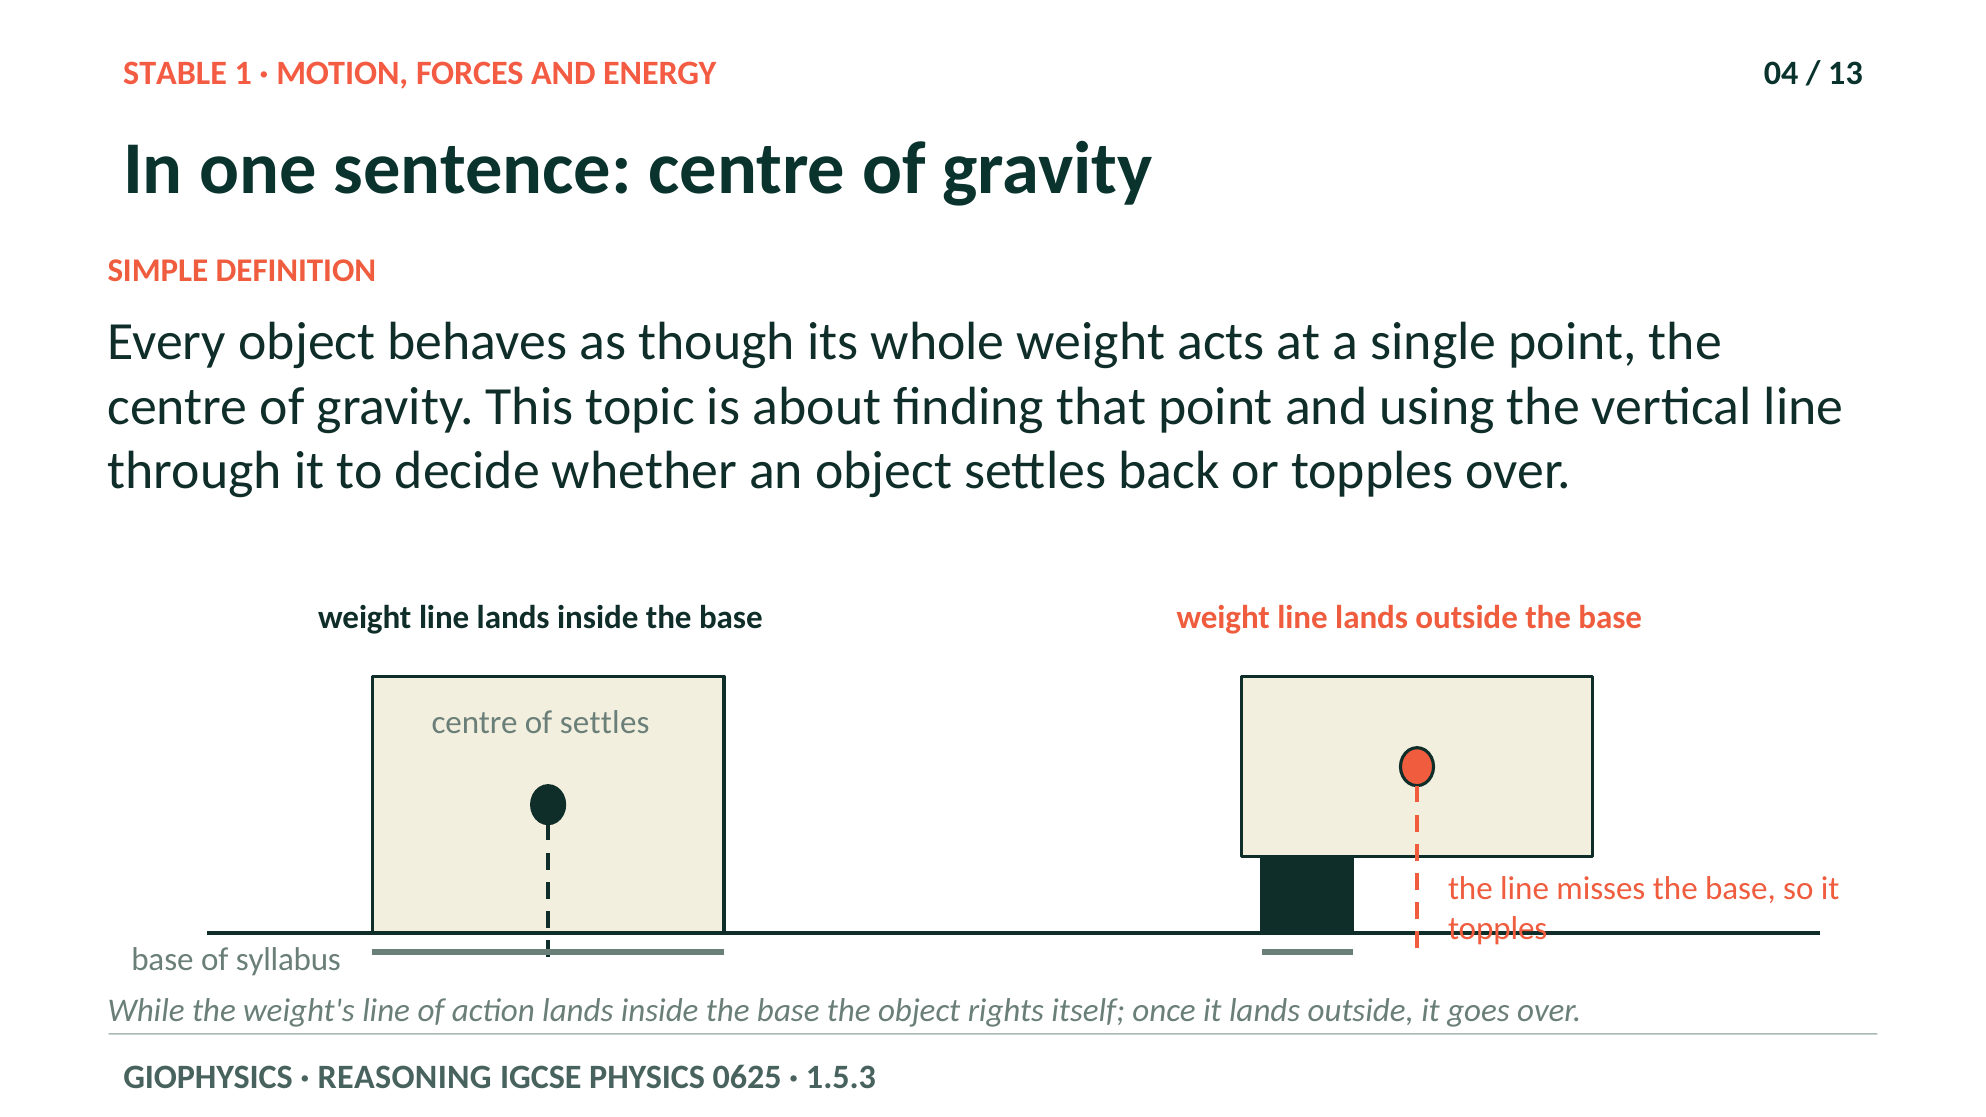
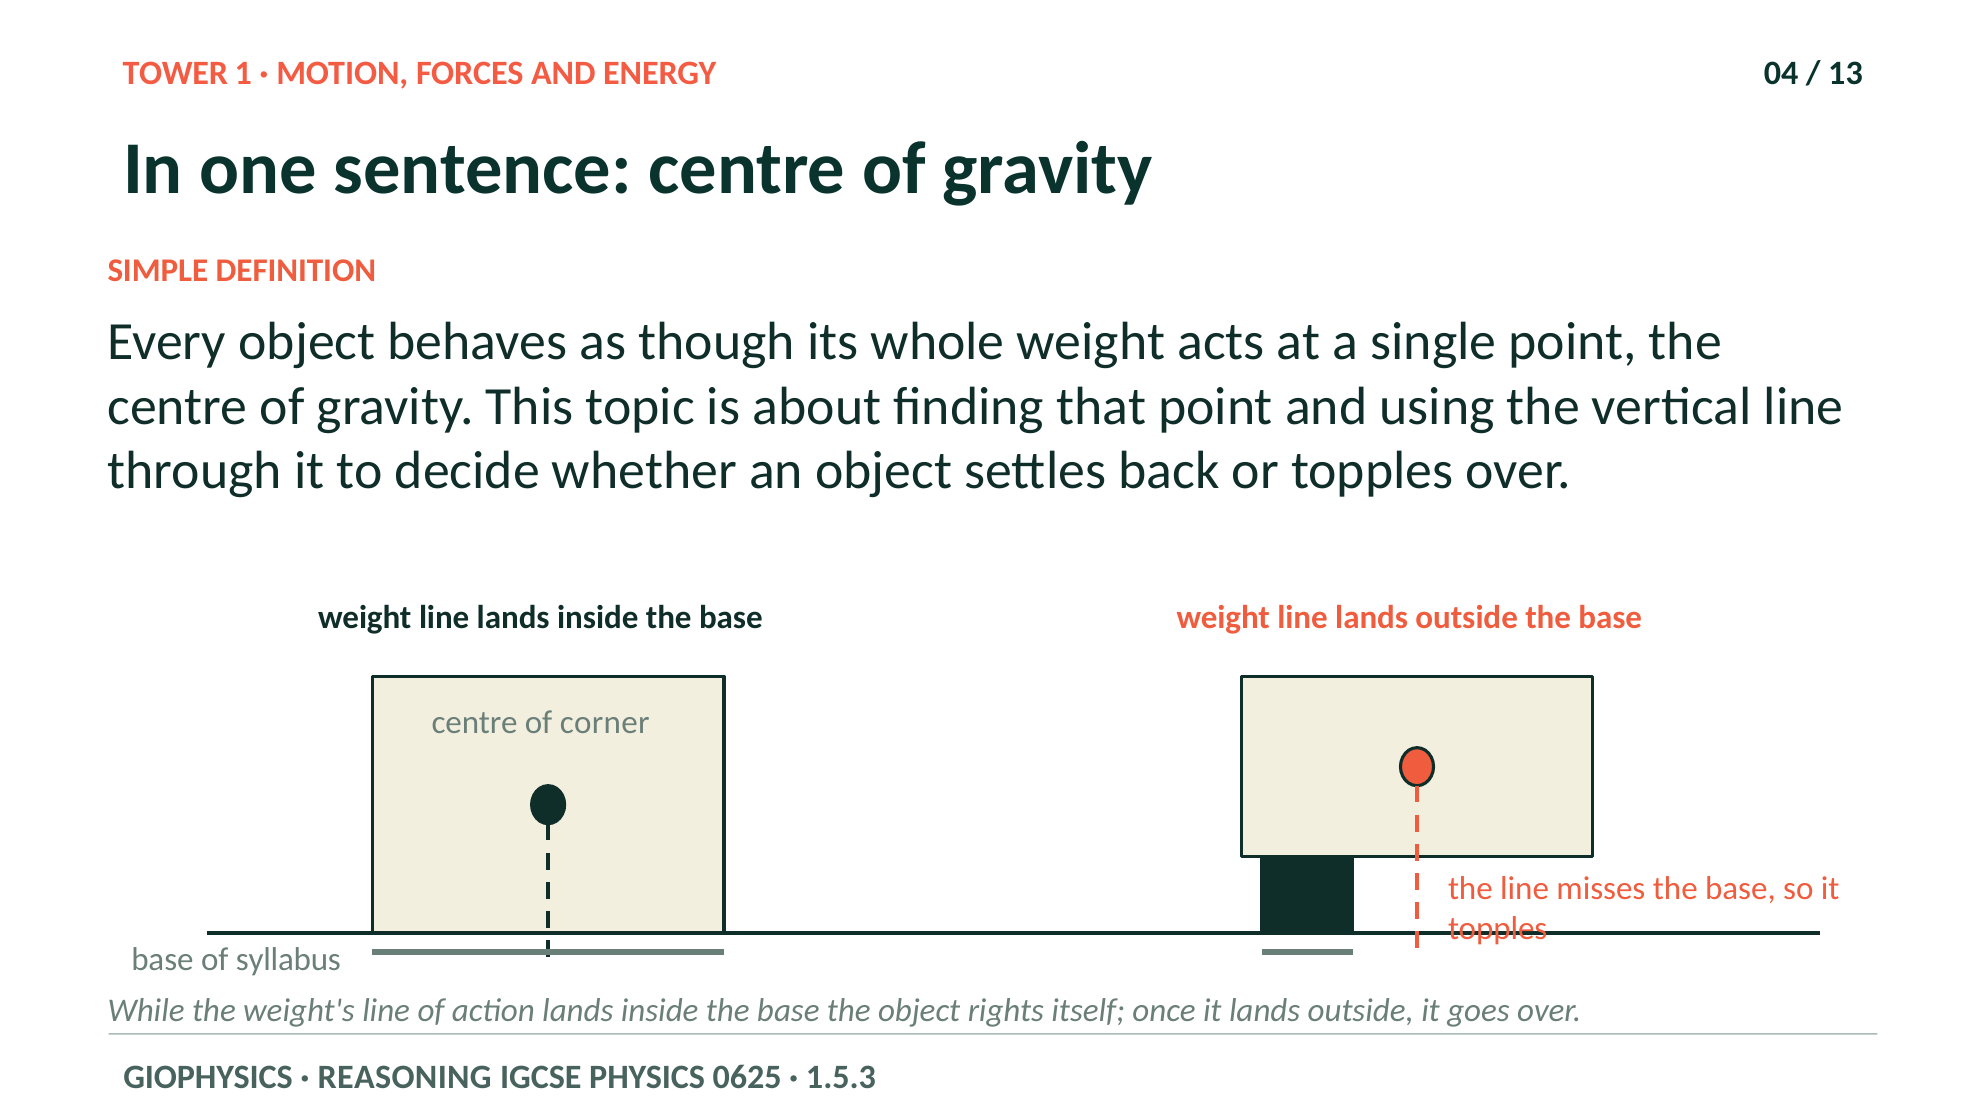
STABLE: STABLE -> TOWER (175, 74)
of settles: settles -> corner (605, 722)
